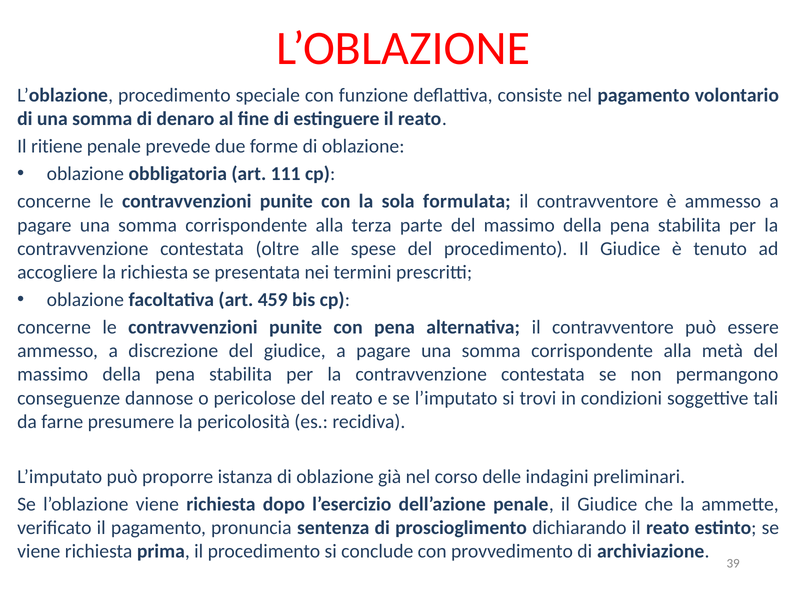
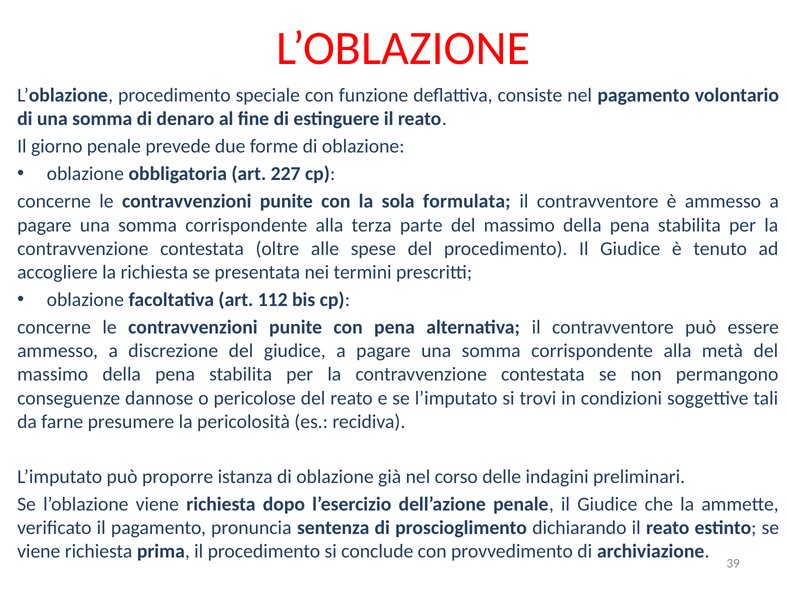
ritiene: ritiene -> giorno (57, 146)
111: 111 -> 227 (286, 174)
459: 459 -> 112 (273, 300)
